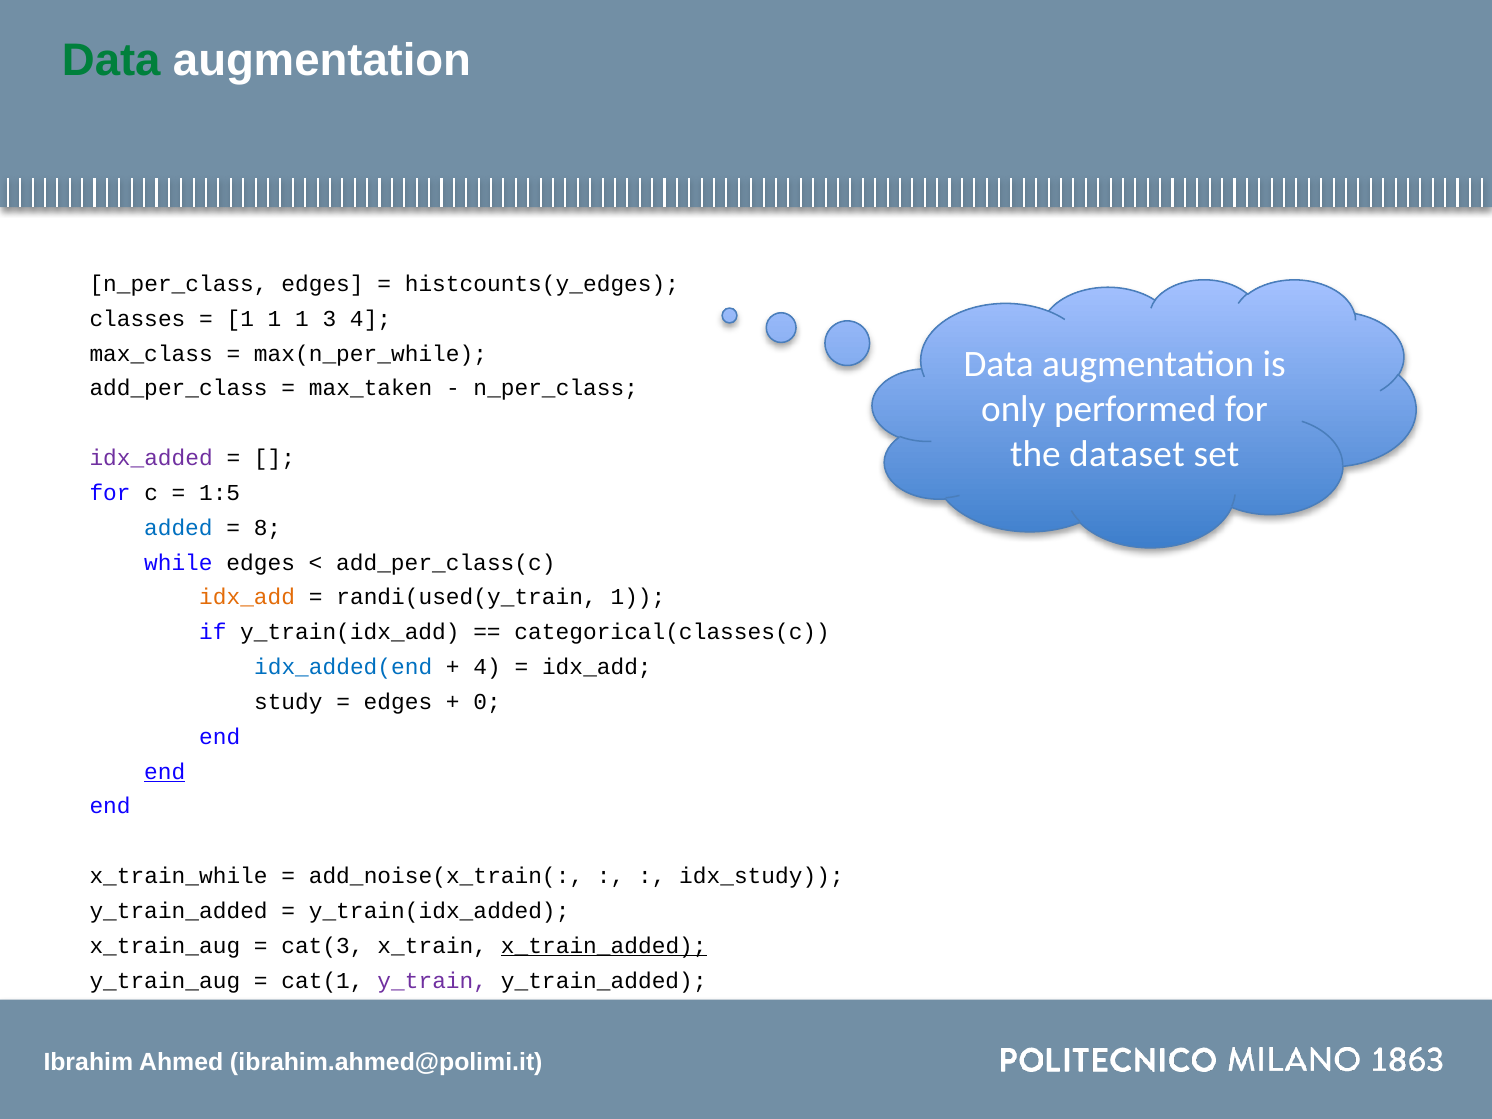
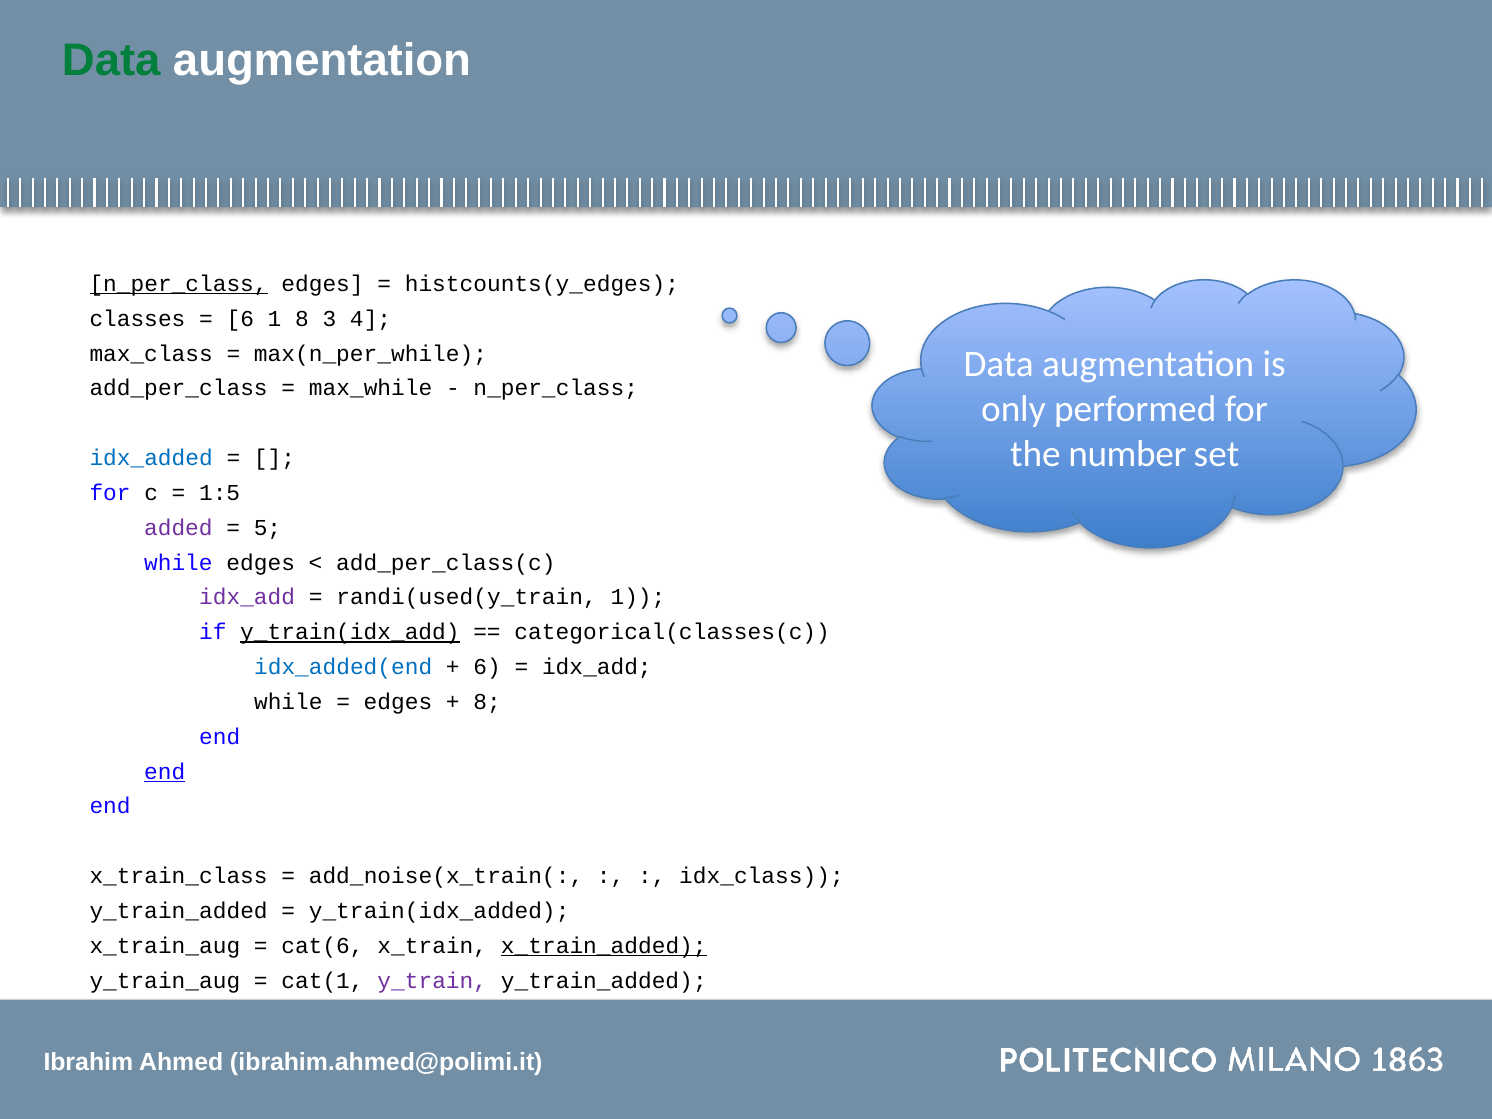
n_per_class underline: none -> present (179, 284)
1: 1 -> 6 (240, 319)
1: 1 -> 8 (302, 319)
max_taken: max_taken -> max_while (371, 388)
dataset: dataset -> number (1127, 454)
idx_added colour: purple -> blue (151, 458)
added colour: blue -> purple (178, 528)
8: 8 -> 5 (267, 528)
idx_add colour: orange -> purple (247, 597)
y_train(idx_add underline: none -> present (350, 632)
4: 4 -> 6 (487, 667)
study: study -> while (288, 702)
0: 0 -> 8 (487, 702)
x_train_while: x_train_while -> x_train_class (179, 876)
idx_study: idx_study -> idx_class (761, 876)
cat(3: cat(3 -> cat(6 (322, 946)
